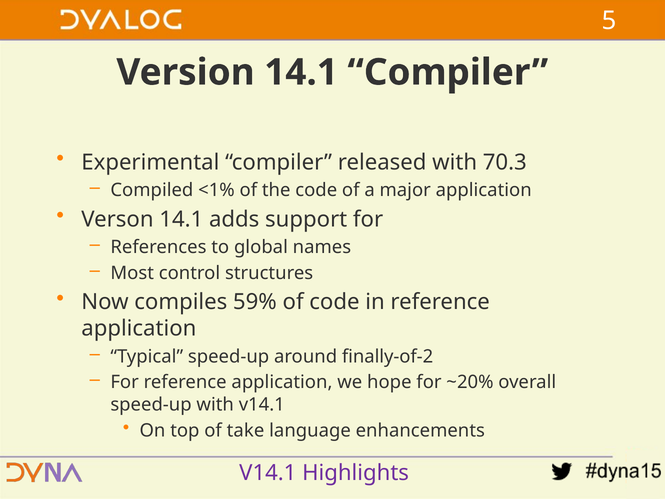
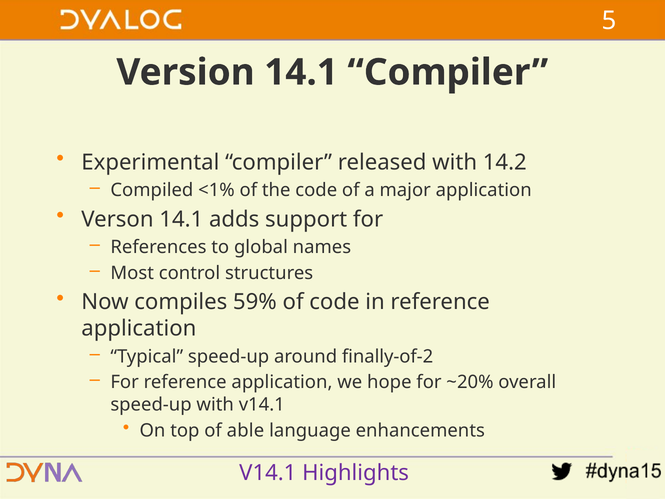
70.3: 70.3 -> 14.2 (505, 162)
take: take -> able (245, 430)
